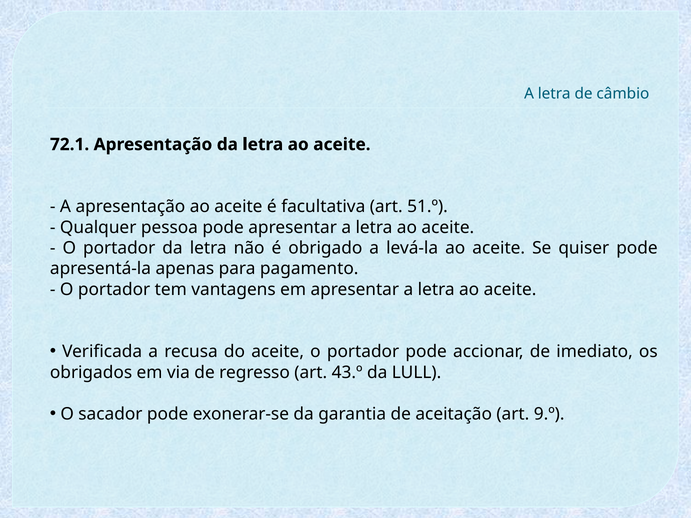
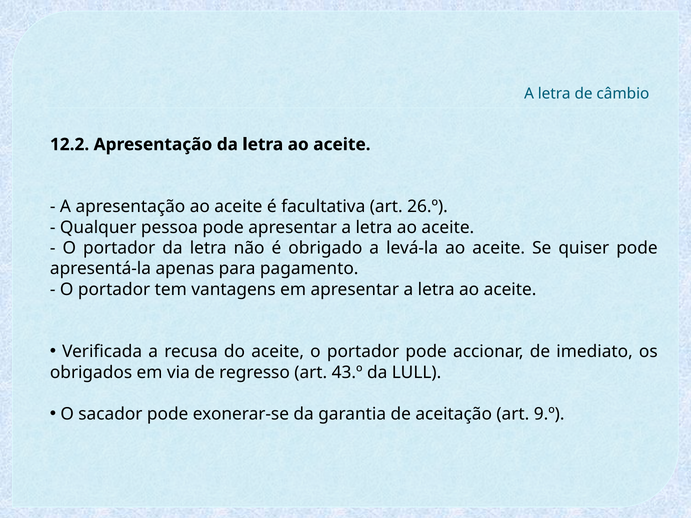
72.1: 72.1 -> 12.2 (70, 145)
51.º: 51.º -> 26.º (428, 207)
